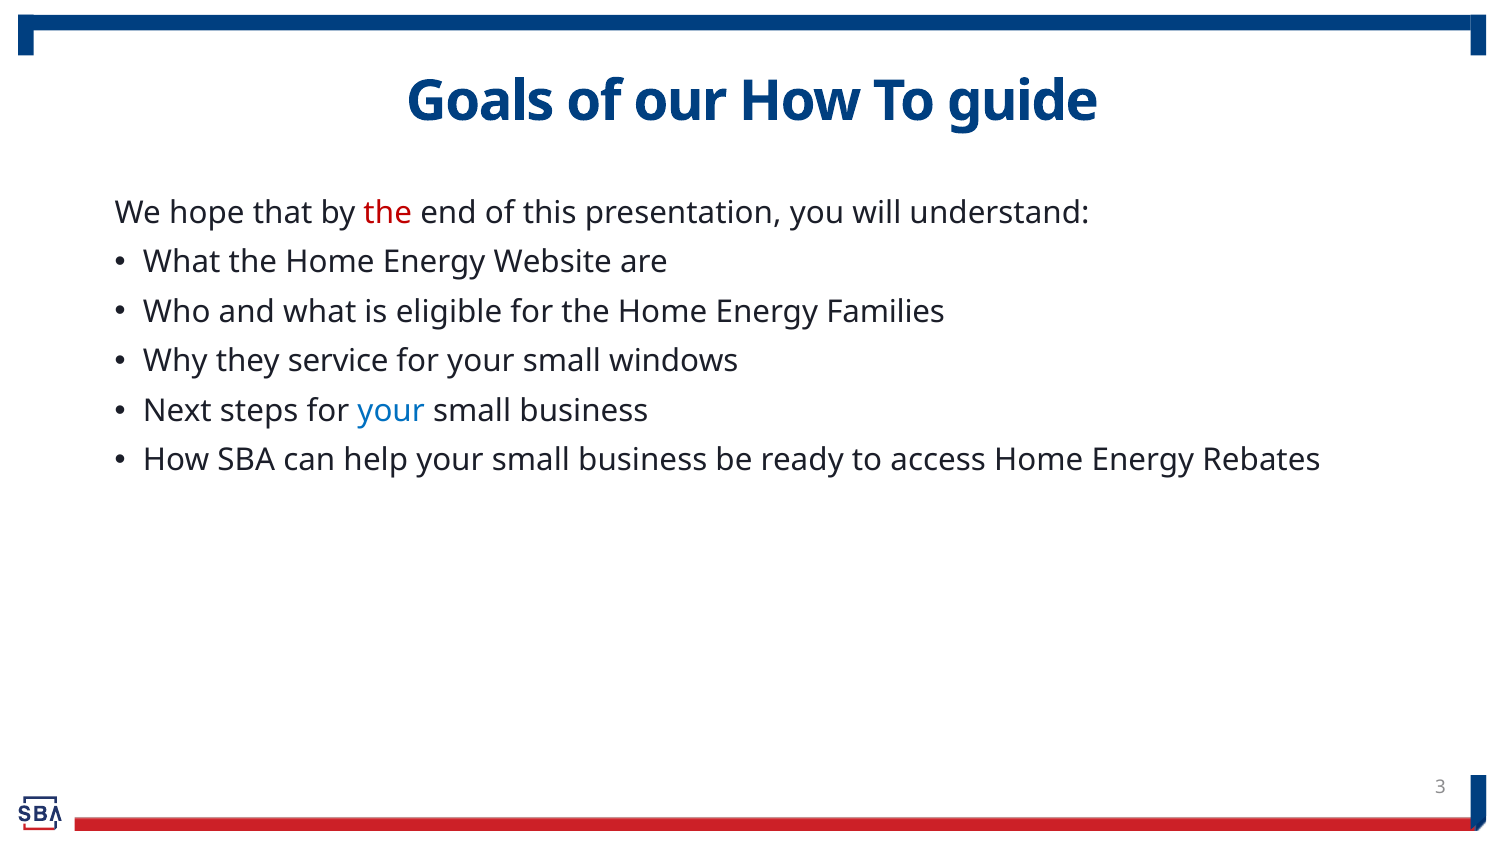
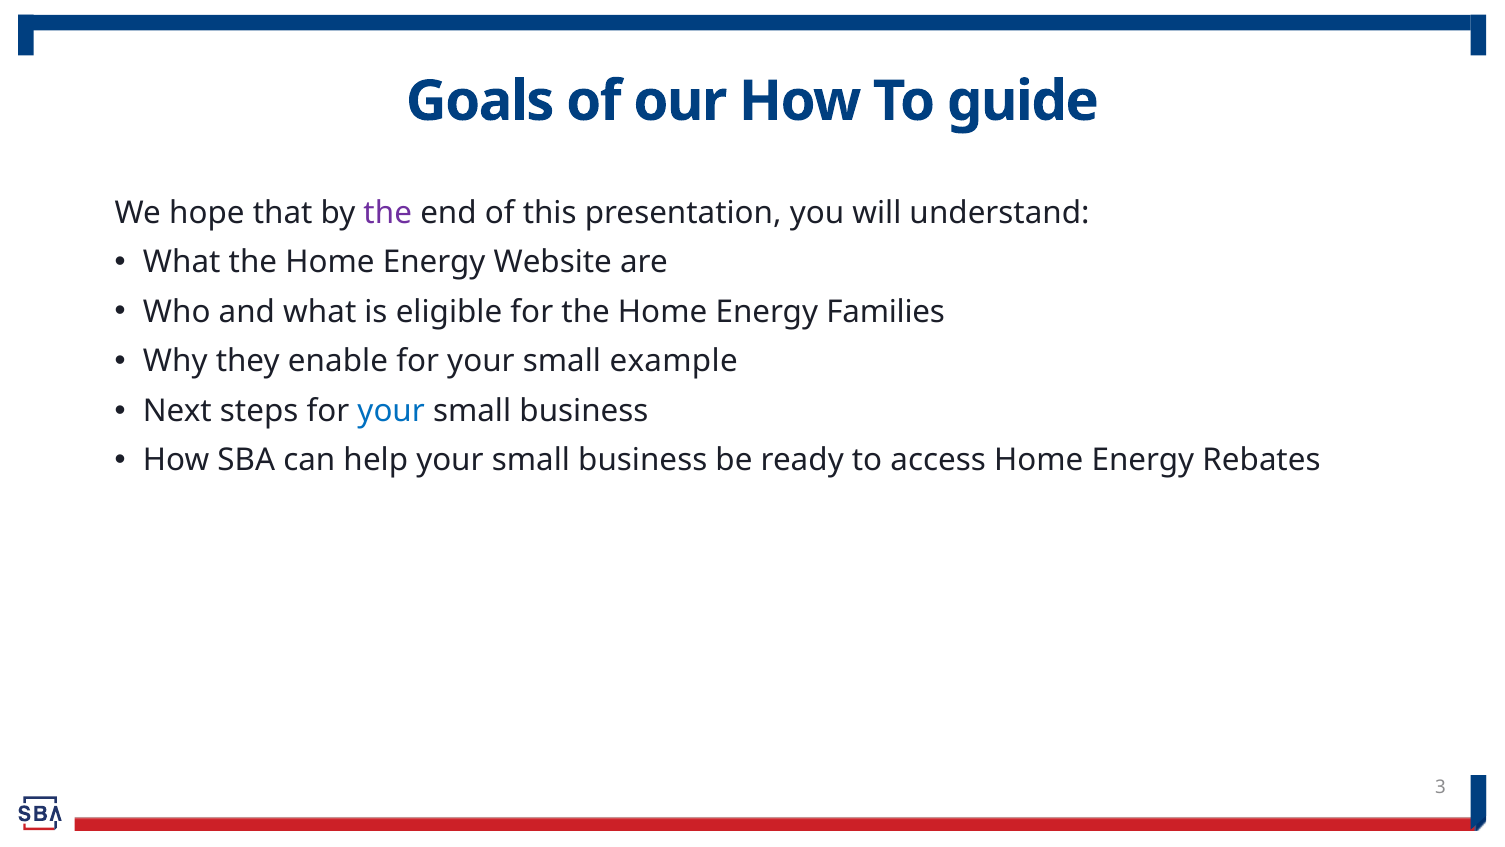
the colour: red -> purple (388, 213)
service: service -> enable (338, 361)
windows: windows -> example (674, 361)
